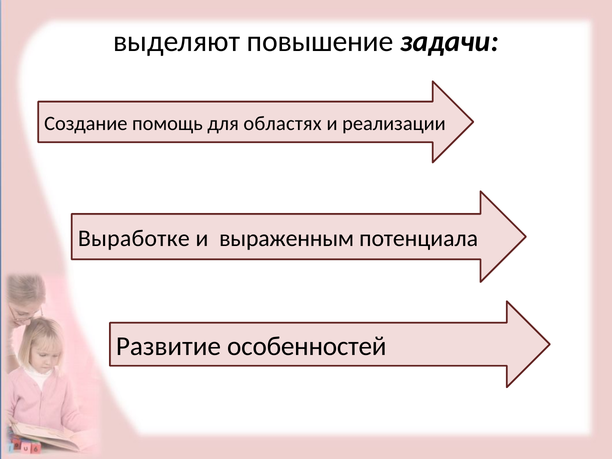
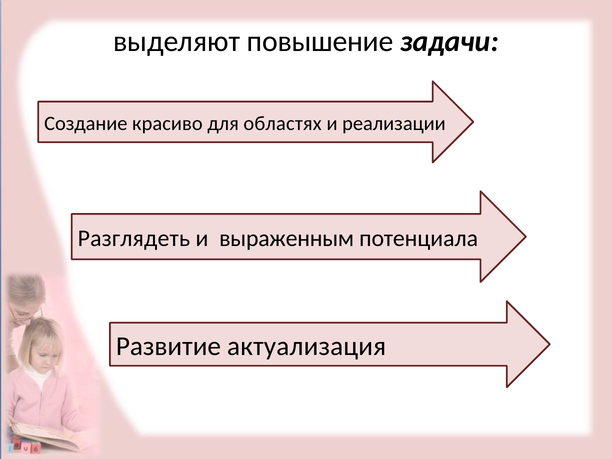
помощь: помощь -> красиво (167, 123)
Выработке: Выработке -> Разглядеть (134, 238)
особенностей: особенностей -> актуализация (307, 346)
